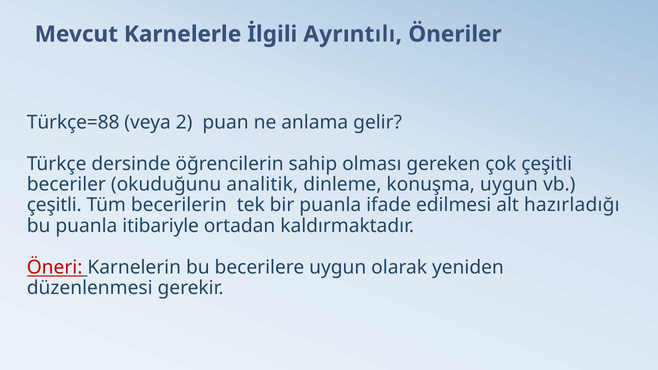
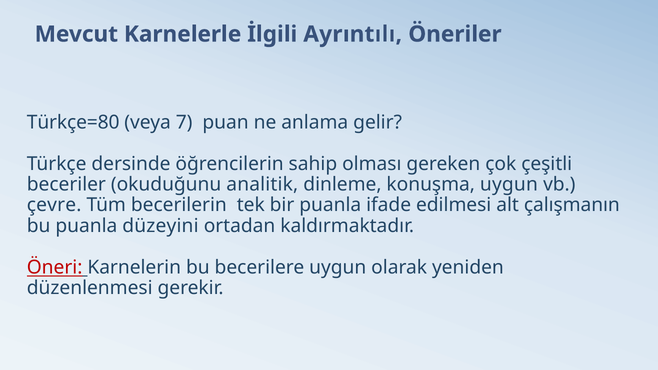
Türkçe=88: Türkçe=88 -> Türkçe=80 (73, 122)
2: 2 -> 7 (184, 122)
çeşitli: çeşitli -> çevre (54, 205)
hazırladığı: hazırladığı -> çalışmanın (572, 205)
itibariyle: itibariyle -> düzeyini (160, 226)
